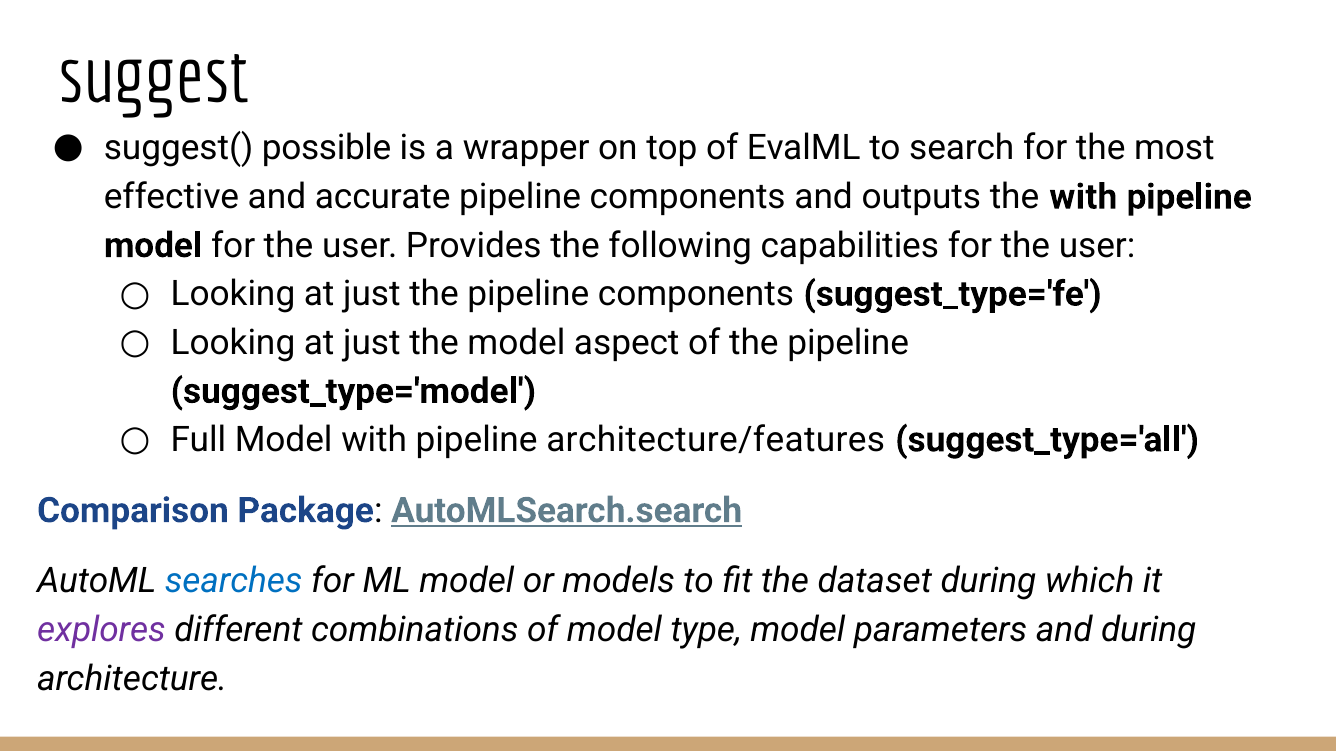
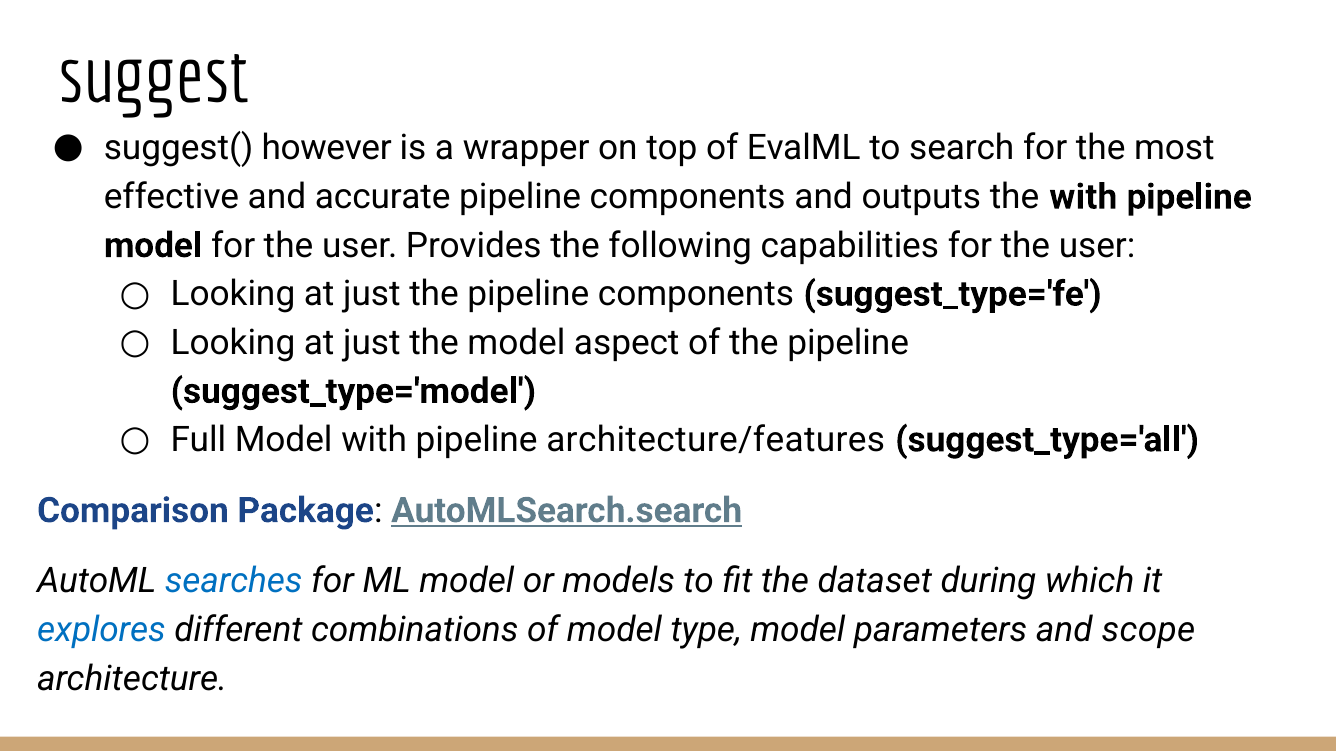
possible: possible -> however (327, 148)
explores colour: purple -> blue (101, 630)
and during: during -> scope (1148, 630)
